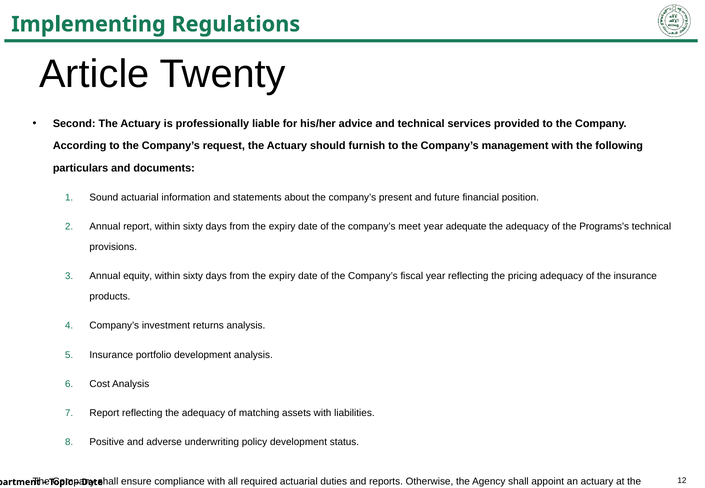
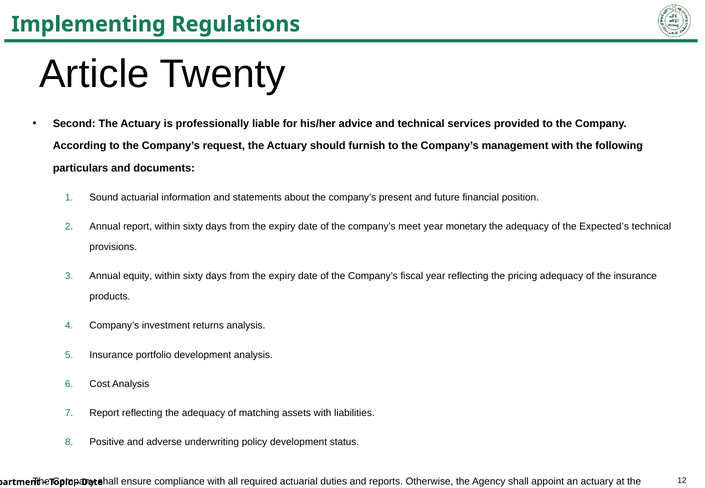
adequate: adequate -> monetary (466, 227)
Programs’s: Programs’s -> Expected’s (604, 227)
